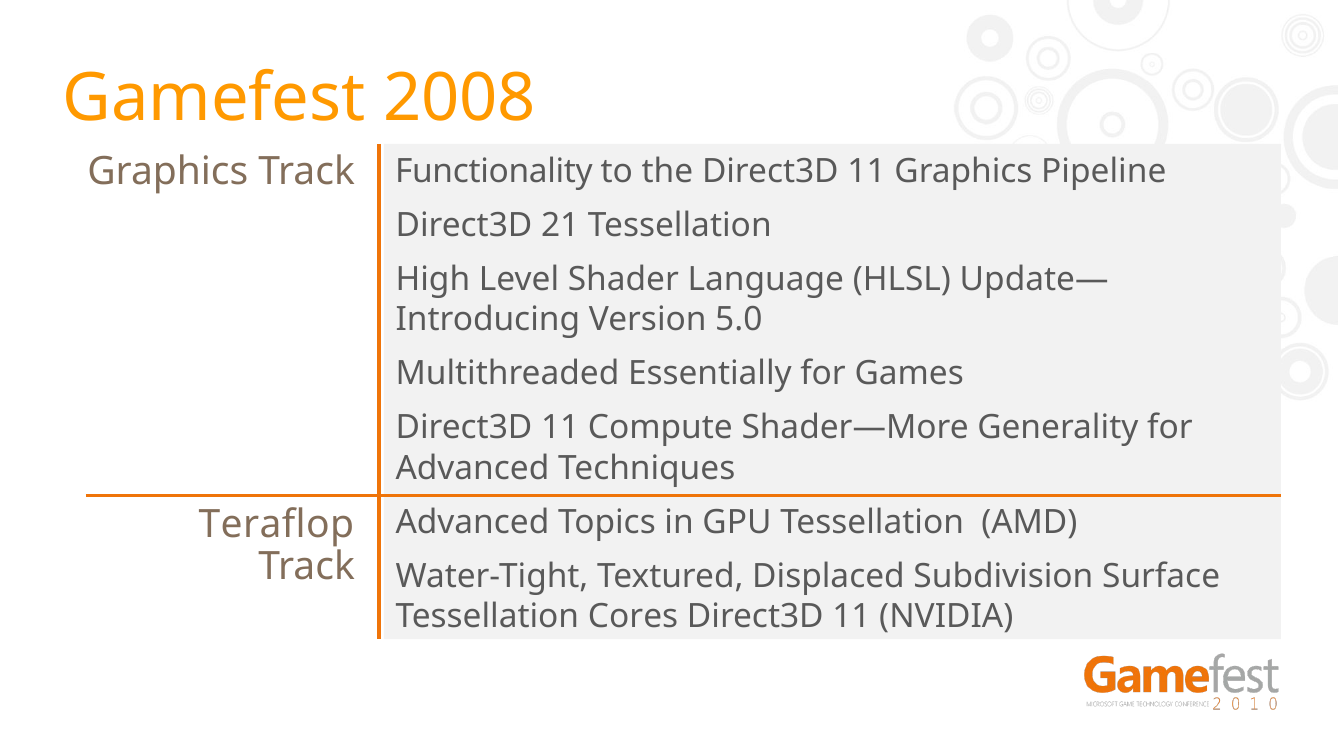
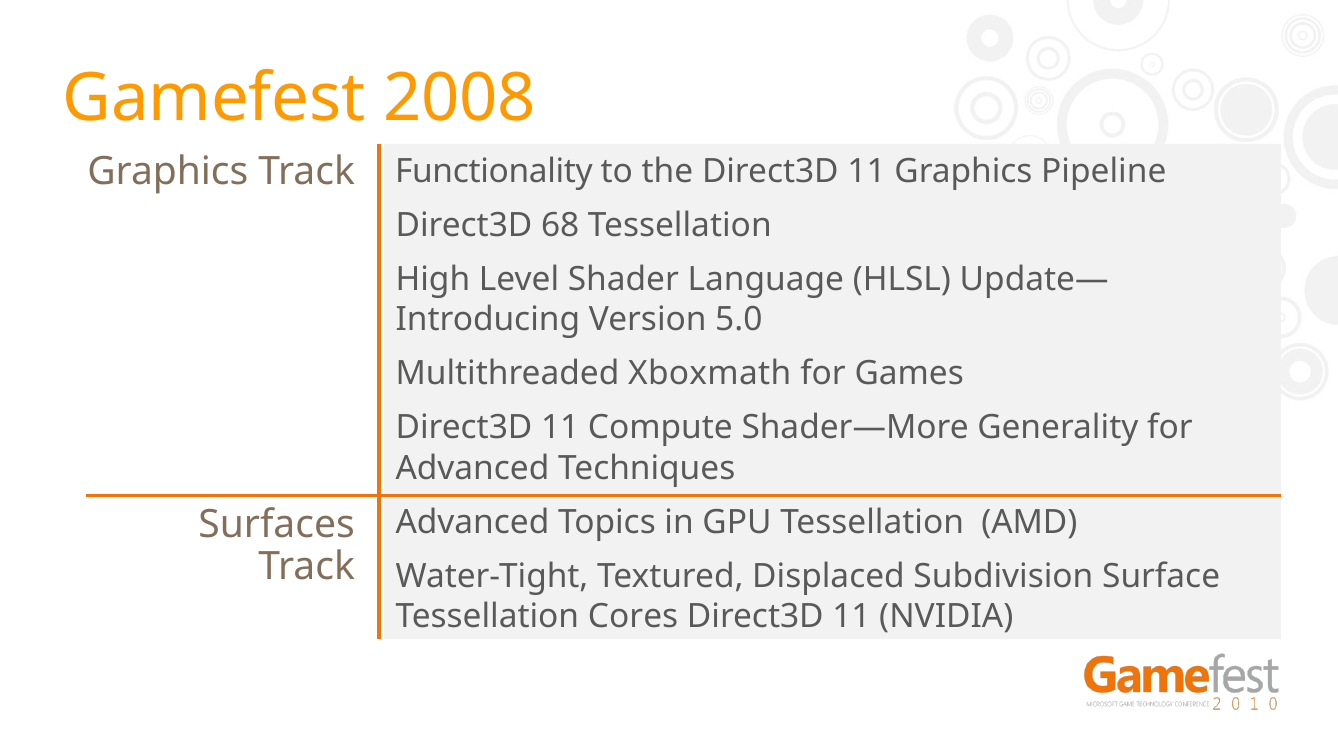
21: 21 -> 68 (560, 225)
Essentially: Essentially -> Xboxmath (710, 374)
Teraflop: Teraflop -> Surfaces (277, 525)
